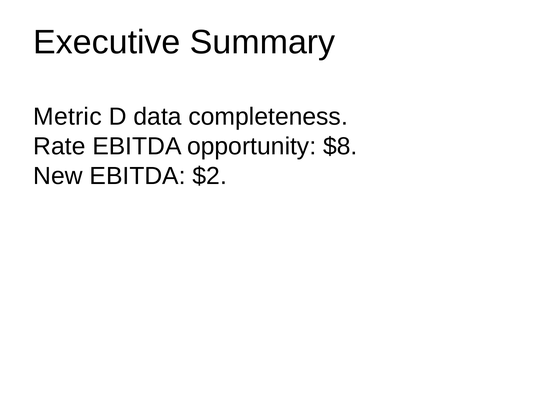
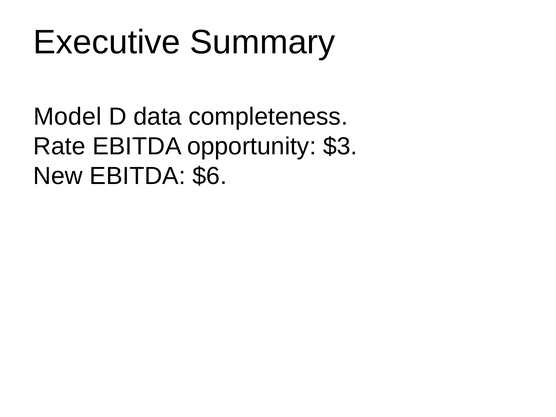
Metric: Metric -> Model (67, 117)
$8: $8 -> $3 (340, 146)
$2: $2 -> $6 (210, 176)
